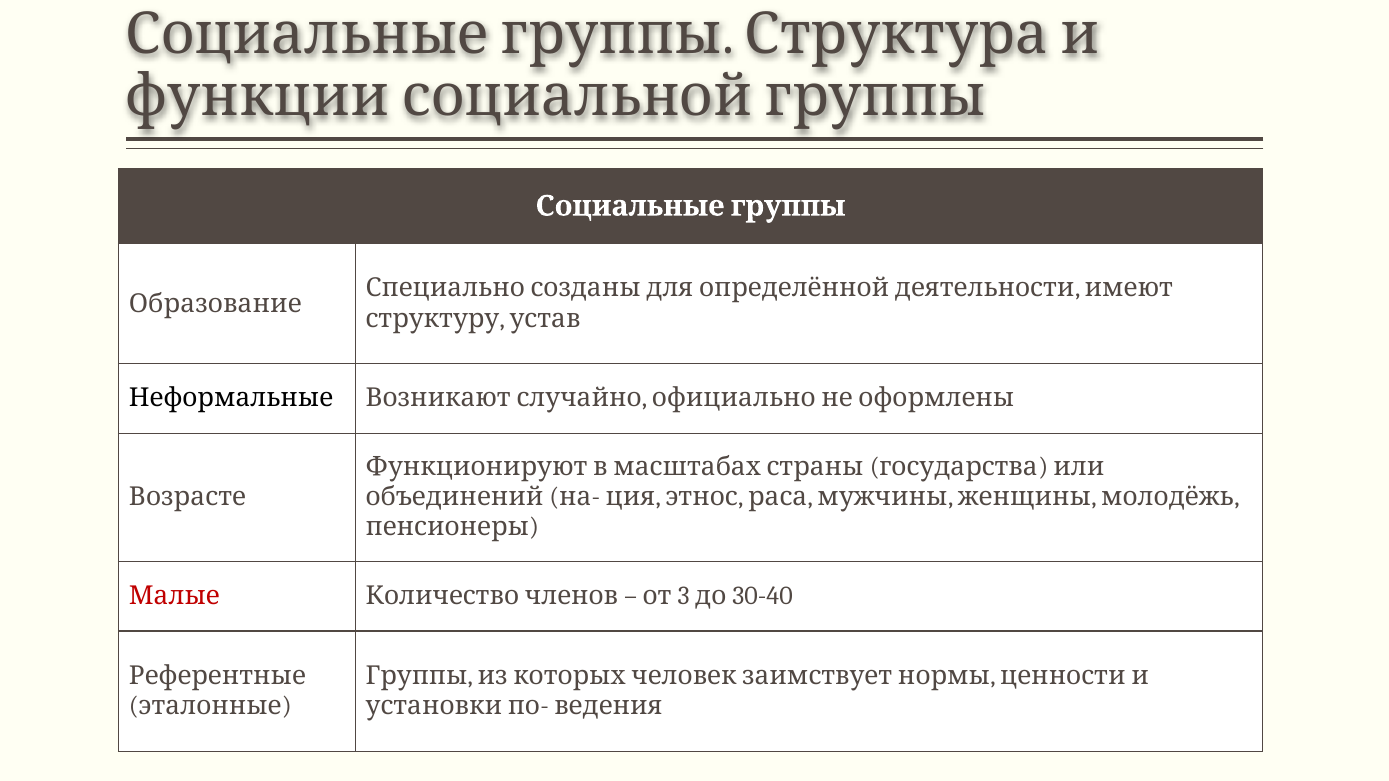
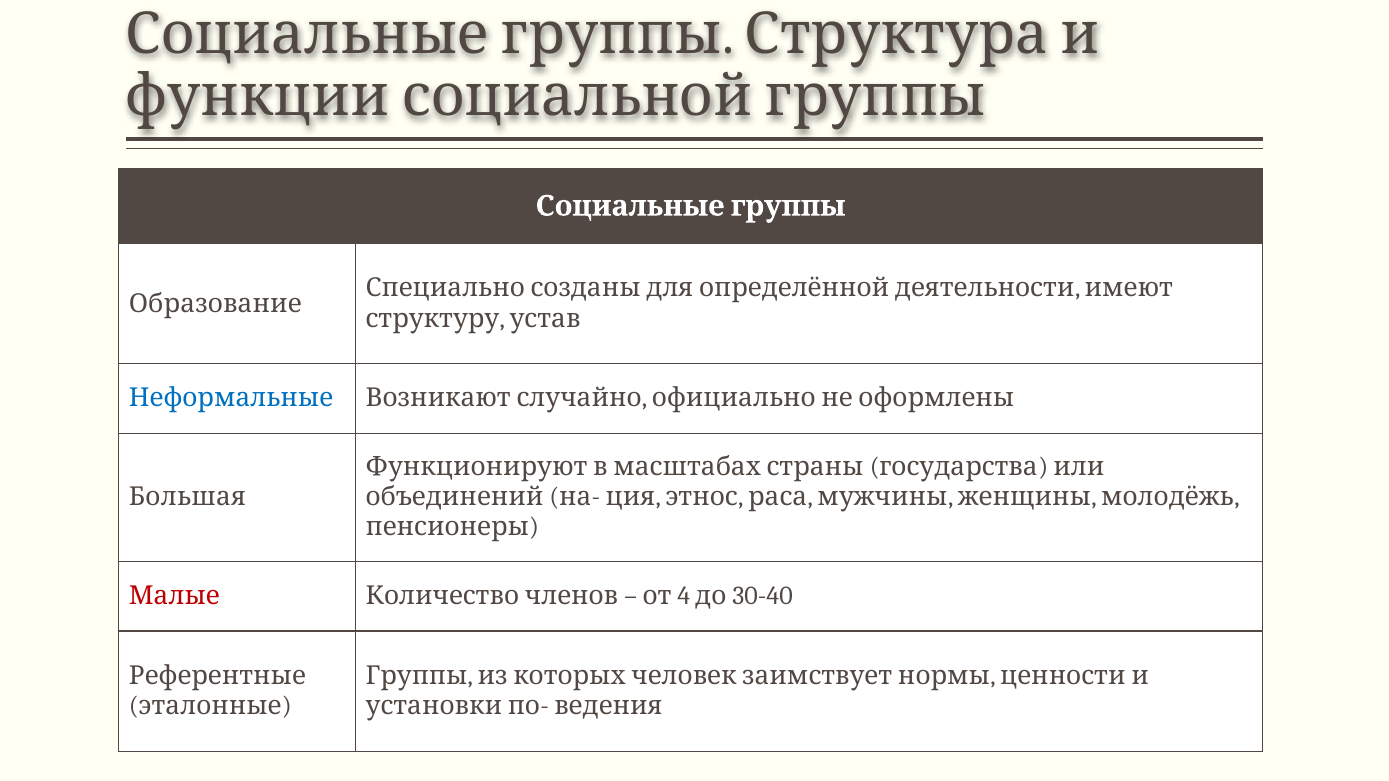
Неформальные colour: black -> blue (231, 399)
Возрасте: Возрасте -> Большая (187, 497)
3: 3 -> 4 (684, 596)
